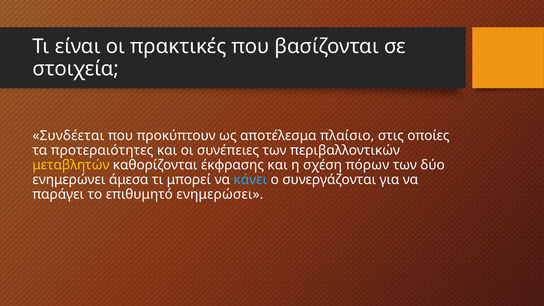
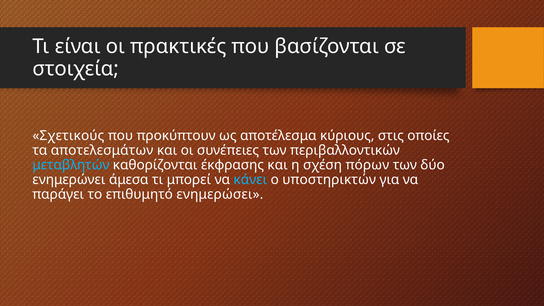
Συνδέεται: Συνδέεται -> Σχετικούς (68, 136)
πλαίσιο: πλαίσιο -> κύριους (347, 136)
προτεραιότητες: προτεραιότητες -> αποτελεσμάτων (102, 150)
μεταβλητών colour: yellow -> light blue (71, 165)
συνεργάζονται: συνεργάζονται -> υποστηρικτών (329, 180)
